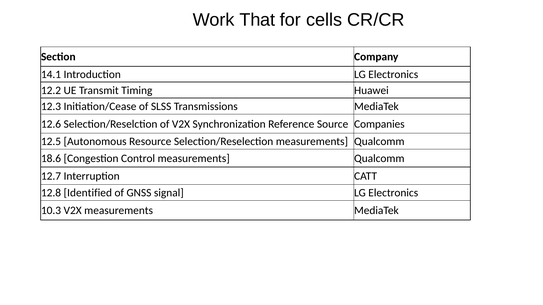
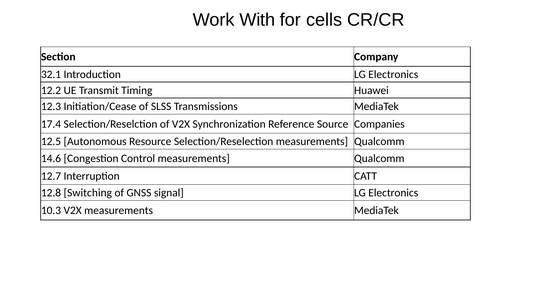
That: That -> With (257, 20)
14.1: 14.1 -> 32.1 (51, 75)
12.6: 12.6 -> 17.4 (51, 124)
18.6: 18.6 -> 14.6 (51, 159)
Identified: Identified -> Switching (88, 193)
